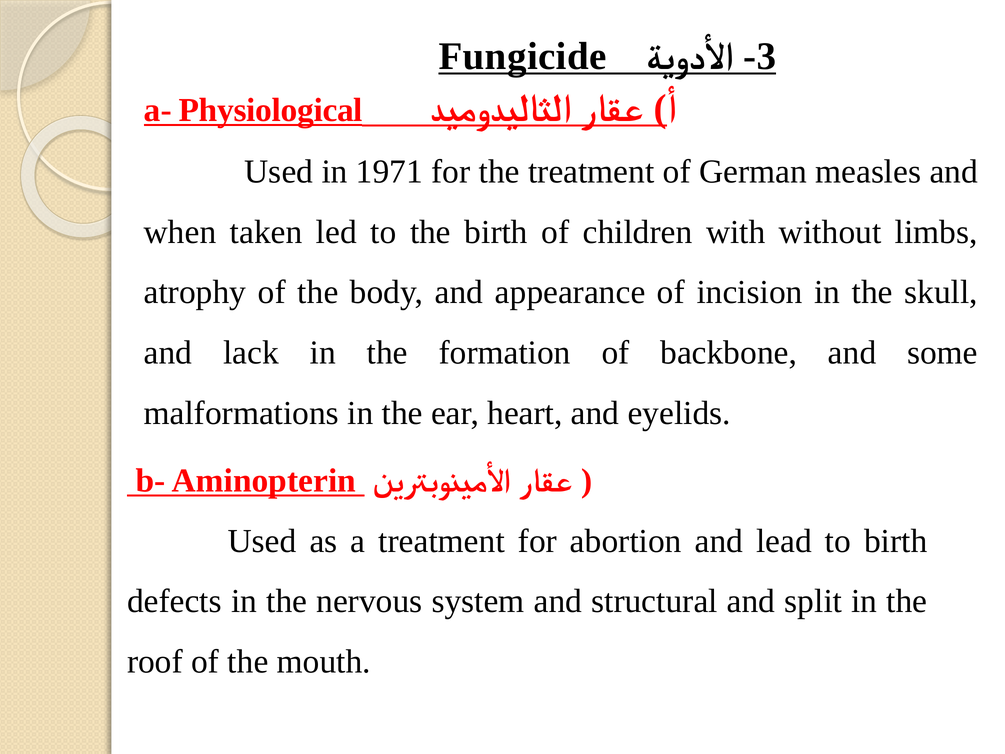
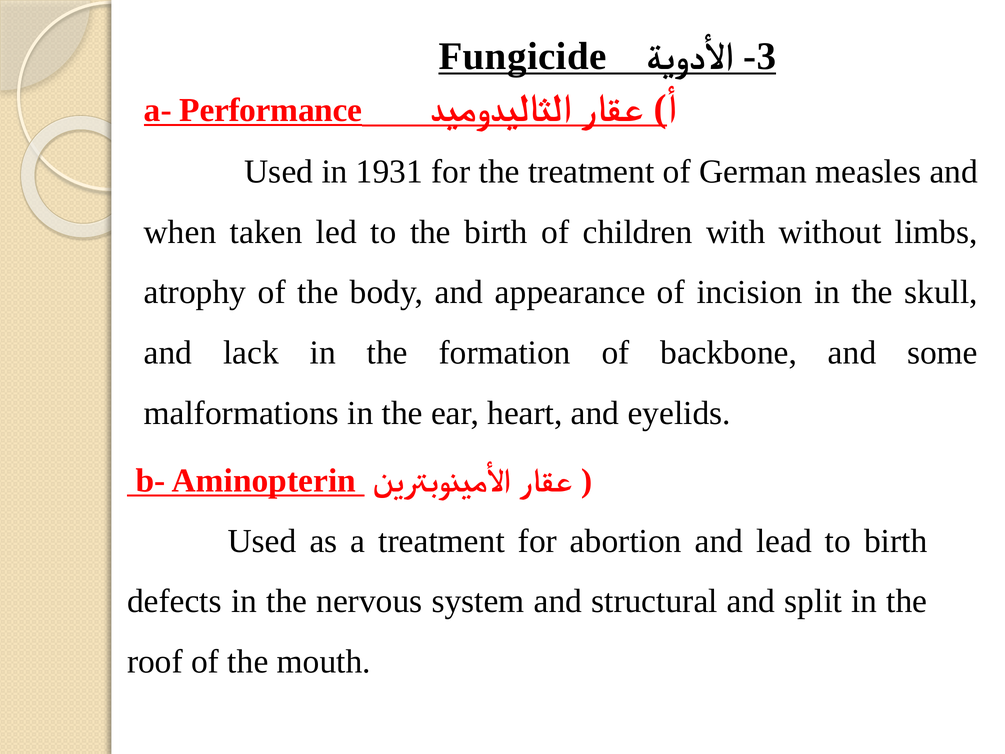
Physiological: Physiological -> Performance (271, 110)
1971: 1971 -> 1931 (389, 172)
